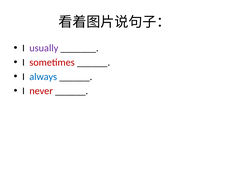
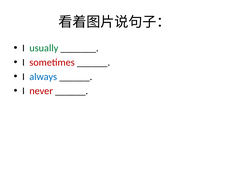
usually colour: purple -> green (44, 48)
